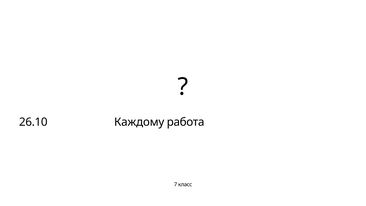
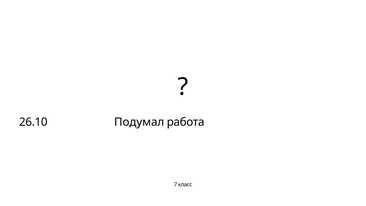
Каждому: Каждому -> Подумал (139, 122)
